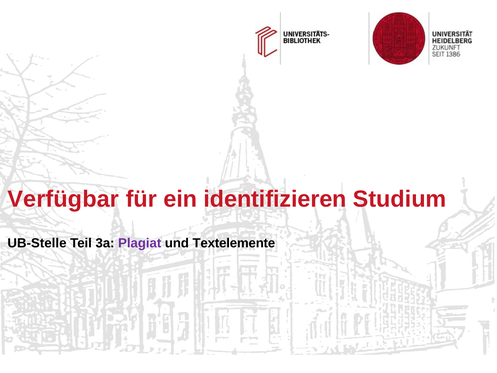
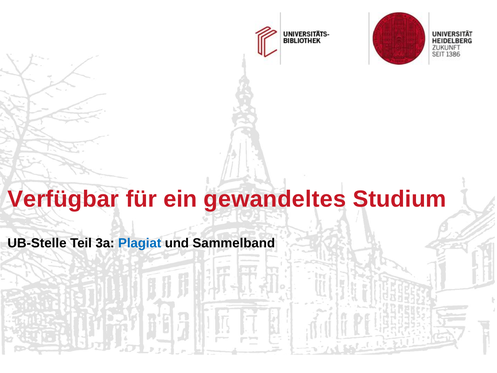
identifizieren: identifizieren -> gewandeltes (275, 199)
Plagiat colour: purple -> blue (140, 243)
Textelemente: Textelemente -> Sammelband (234, 243)
